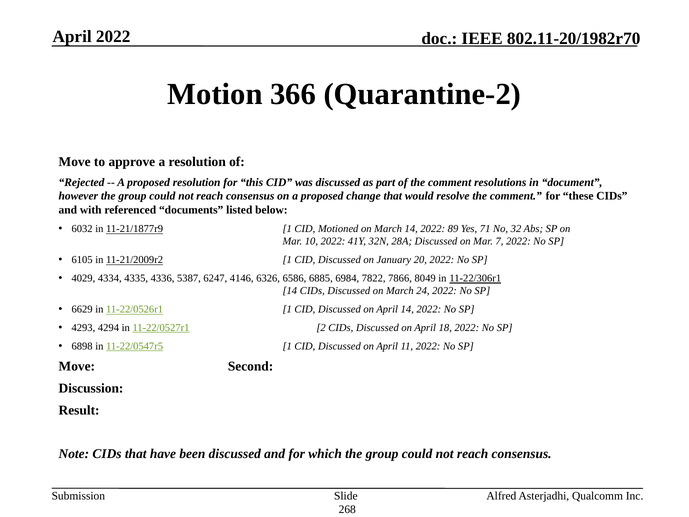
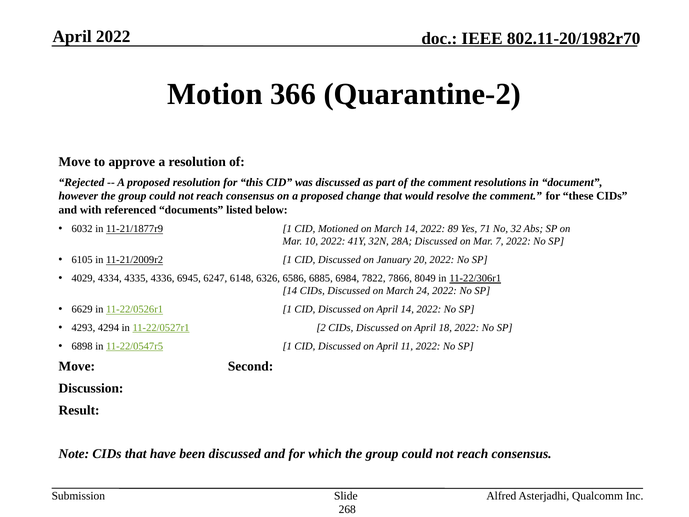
5387: 5387 -> 6945 (189, 278)
4146: 4146 -> 6148 (242, 278)
